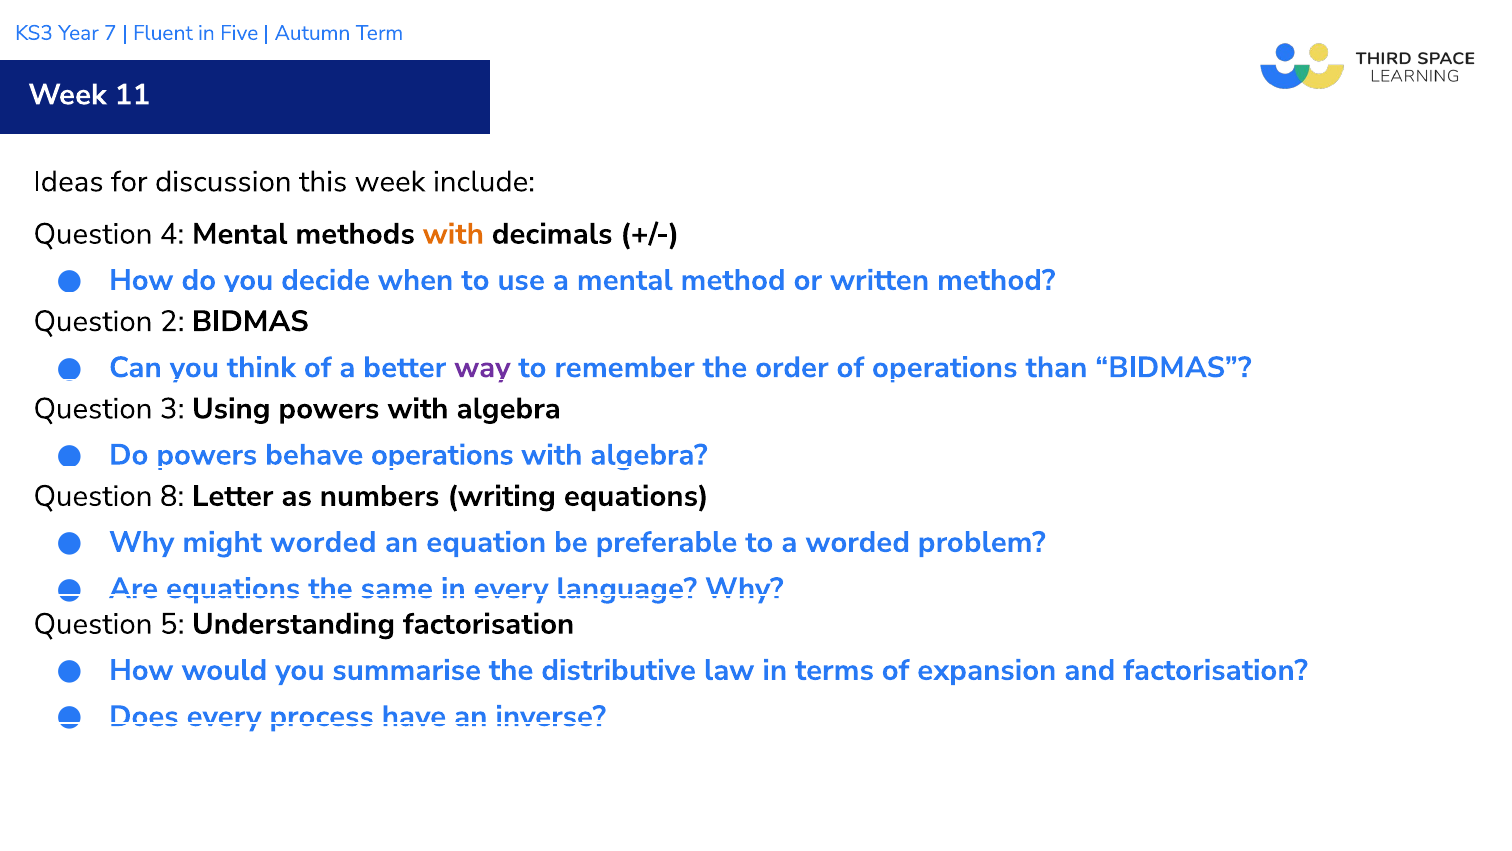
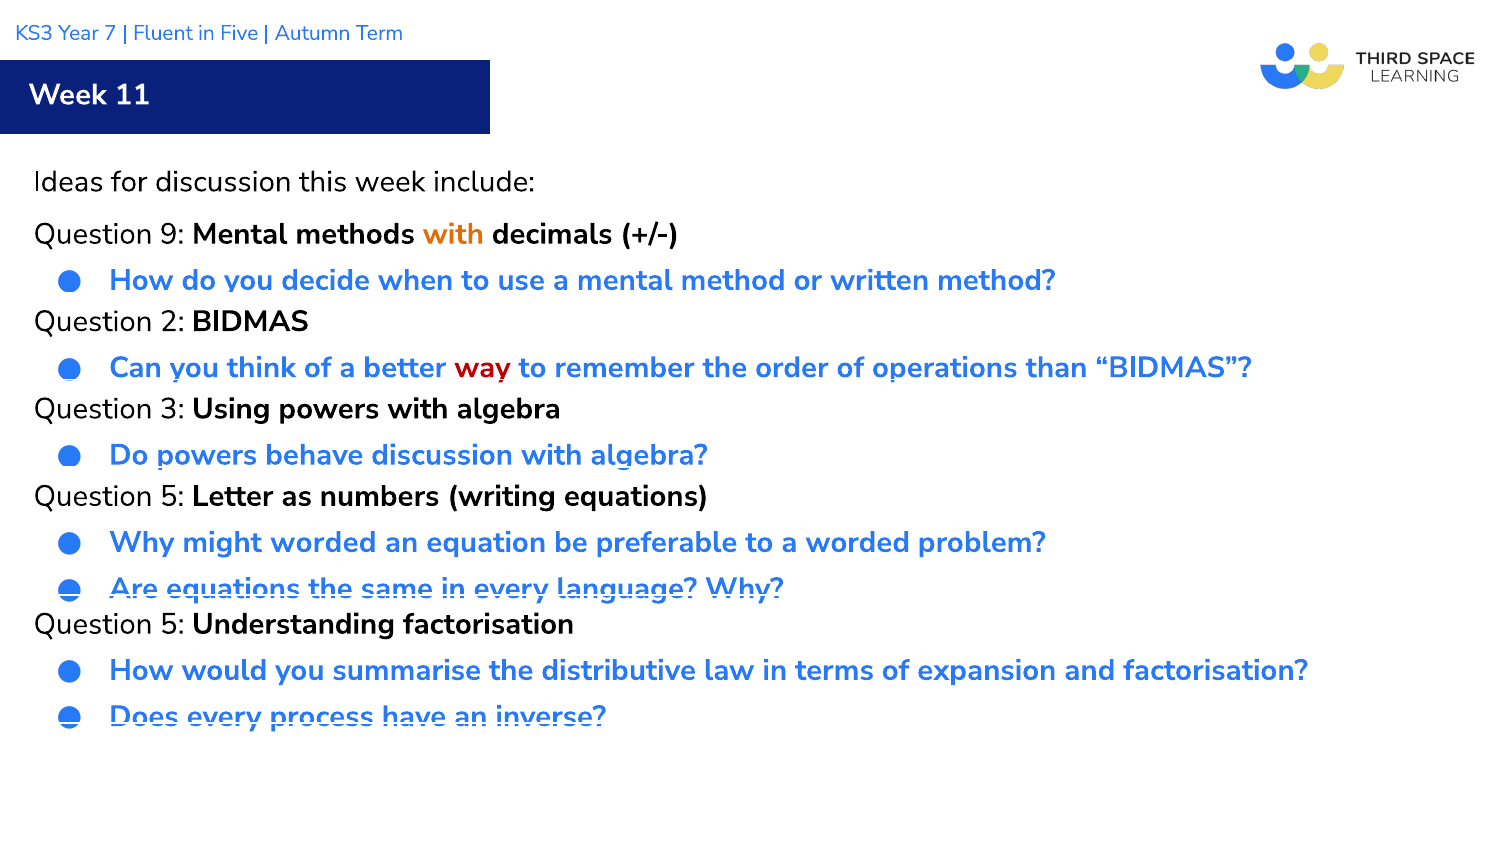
4: 4 -> 9 (172, 234)
way colour: purple -> red (482, 367)
behave operations: operations -> discussion (442, 455)
8: 8 -> 5 (172, 496)
